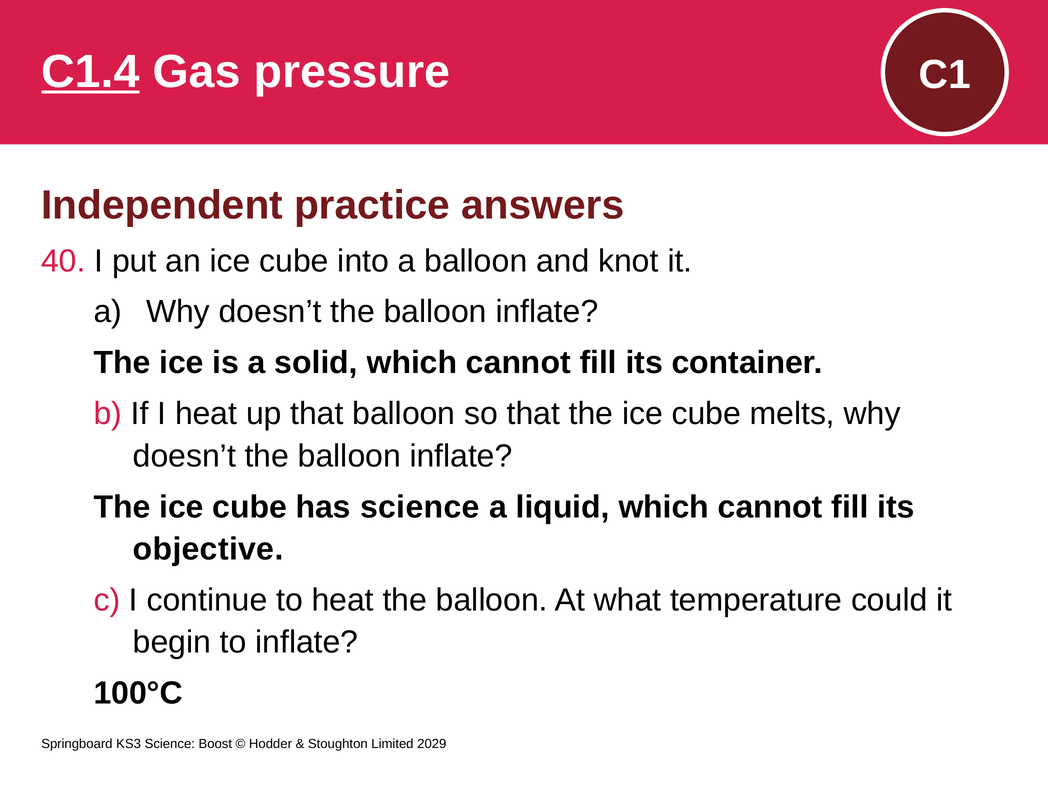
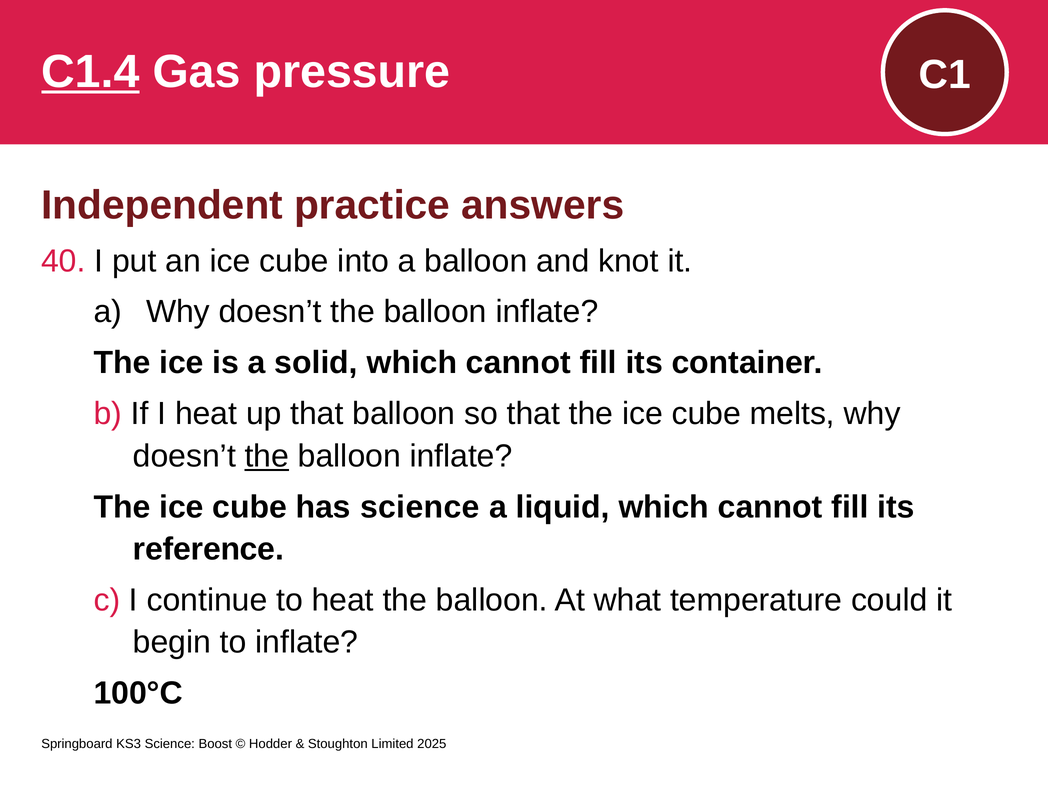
the underline: none -> present (267, 456)
objective: objective -> reference (208, 549)
2029: 2029 -> 2025 (432, 744)
